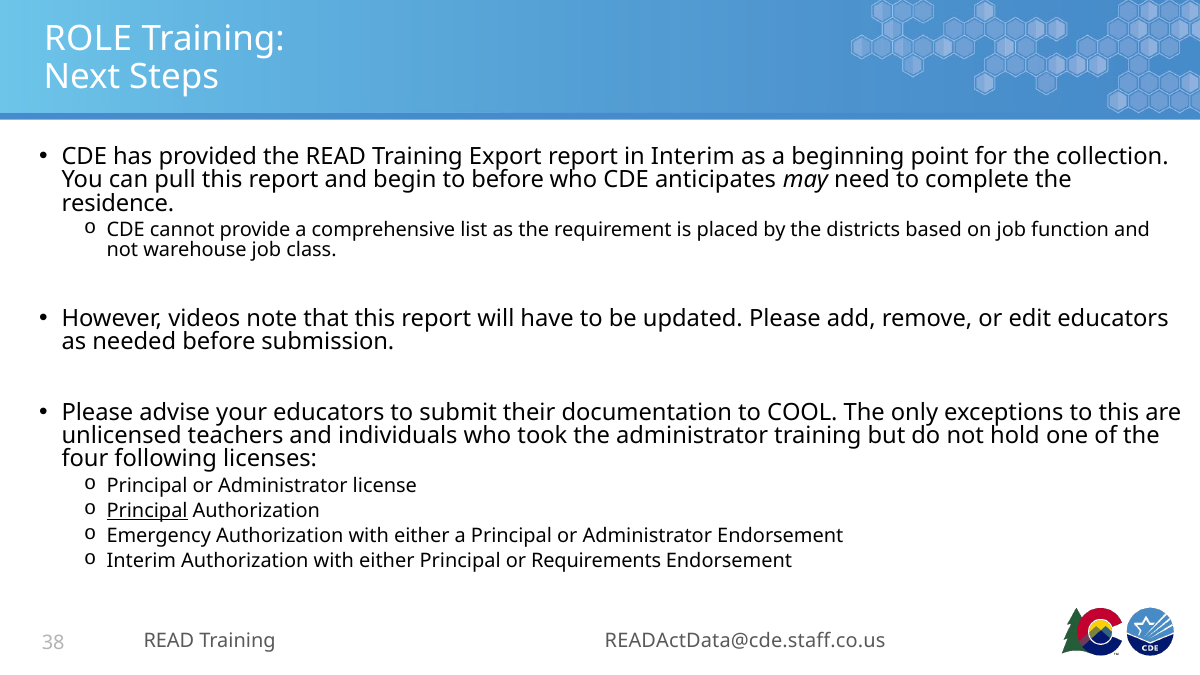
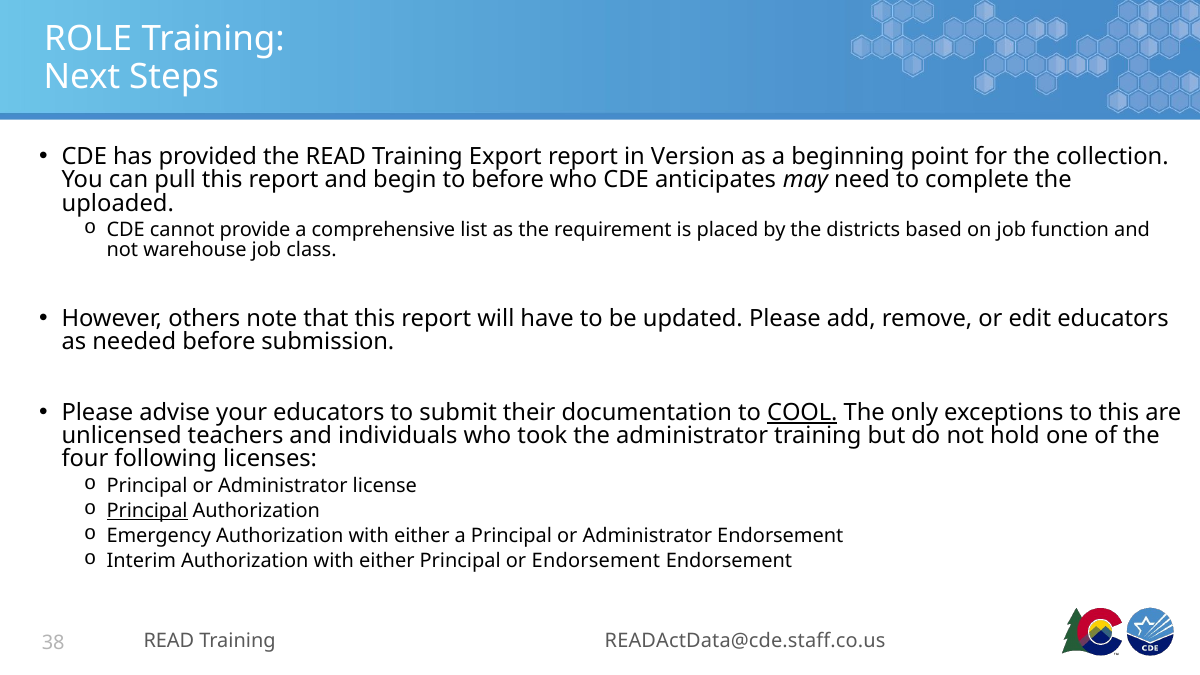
in Interim: Interim -> Version (693, 157)
residence: residence -> uploaded (118, 203)
videos: videos -> others (204, 319)
COOL underline: none -> present (802, 413)
or Requirements: Requirements -> Endorsement (596, 561)
